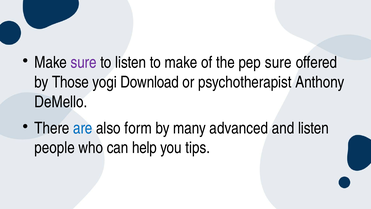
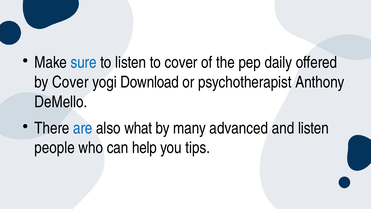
sure colour: purple -> blue (84, 62)
to make: make -> cover (181, 62)
pep sure: sure -> daily (278, 62)
by Those: Those -> Cover (70, 82)
form: form -> what (138, 128)
